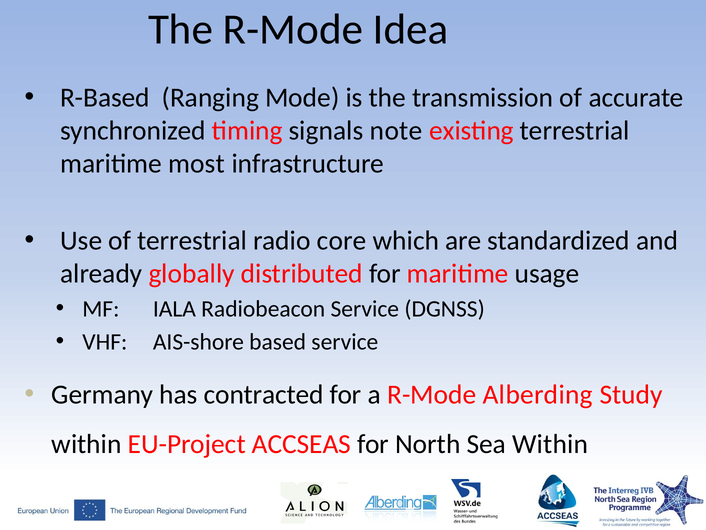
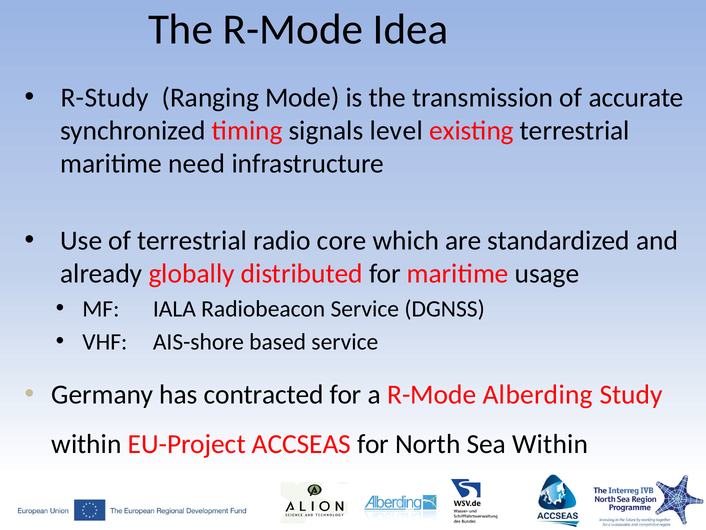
R-Based: R-Based -> R-Study (105, 98)
note: note -> level (396, 131)
most: most -> need (197, 164)
